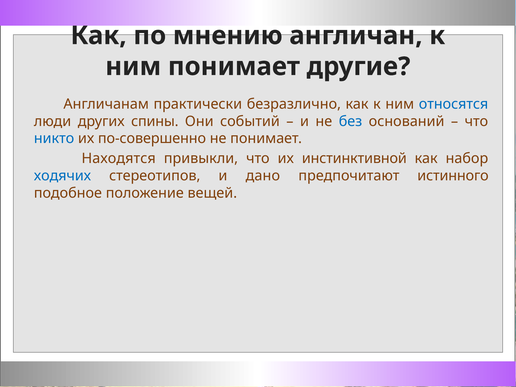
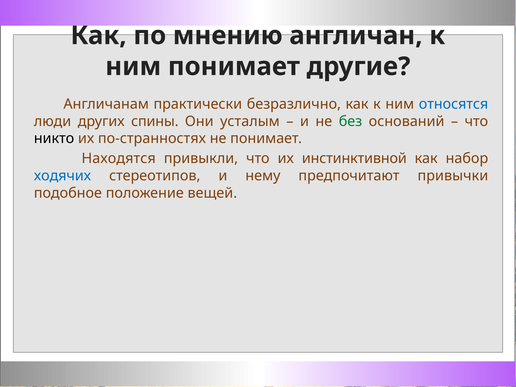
событий: событий -> усталым (250, 121)
без colour: blue -> green (350, 121)
никто colour: blue -> black (54, 139)
по-совершенно: по-совершенно -> по-странностях (152, 139)
дано: дано -> нему (263, 176)
истинного: истинного -> привычки (453, 176)
